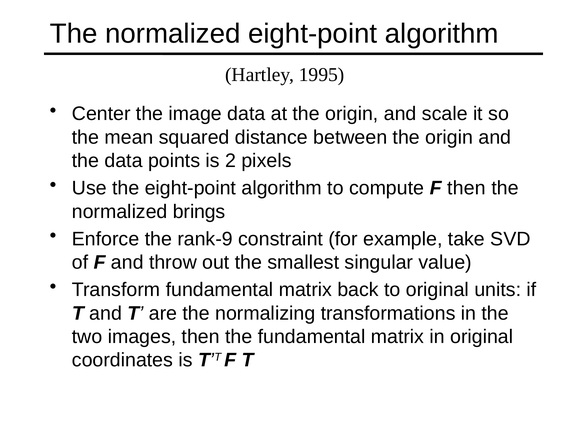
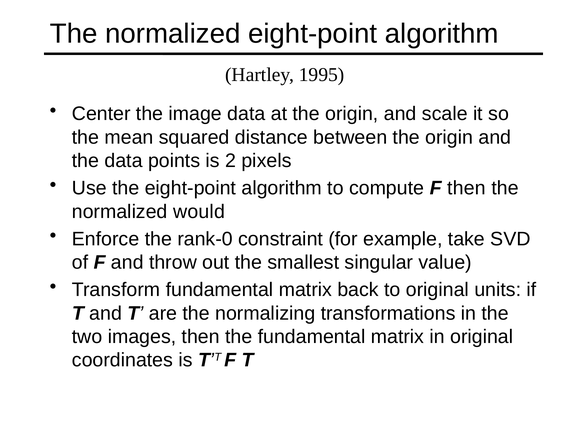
brings: brings -> would (199, 212)
rank-9: rank-9 -> rank-0 (205, 239)
